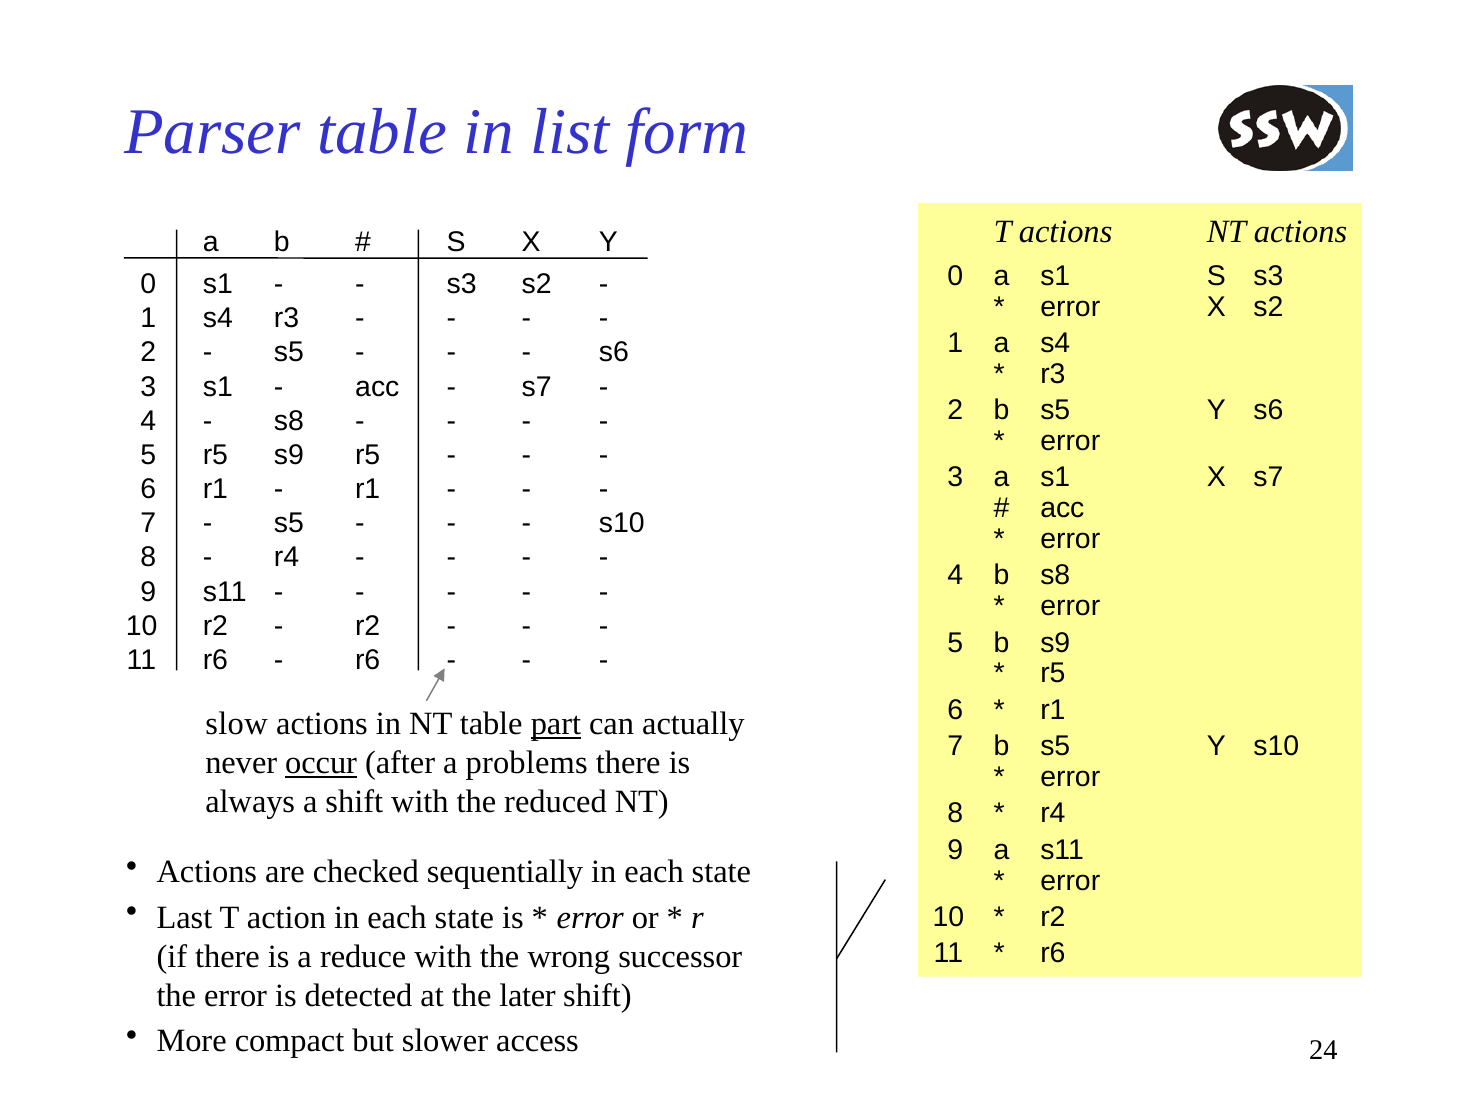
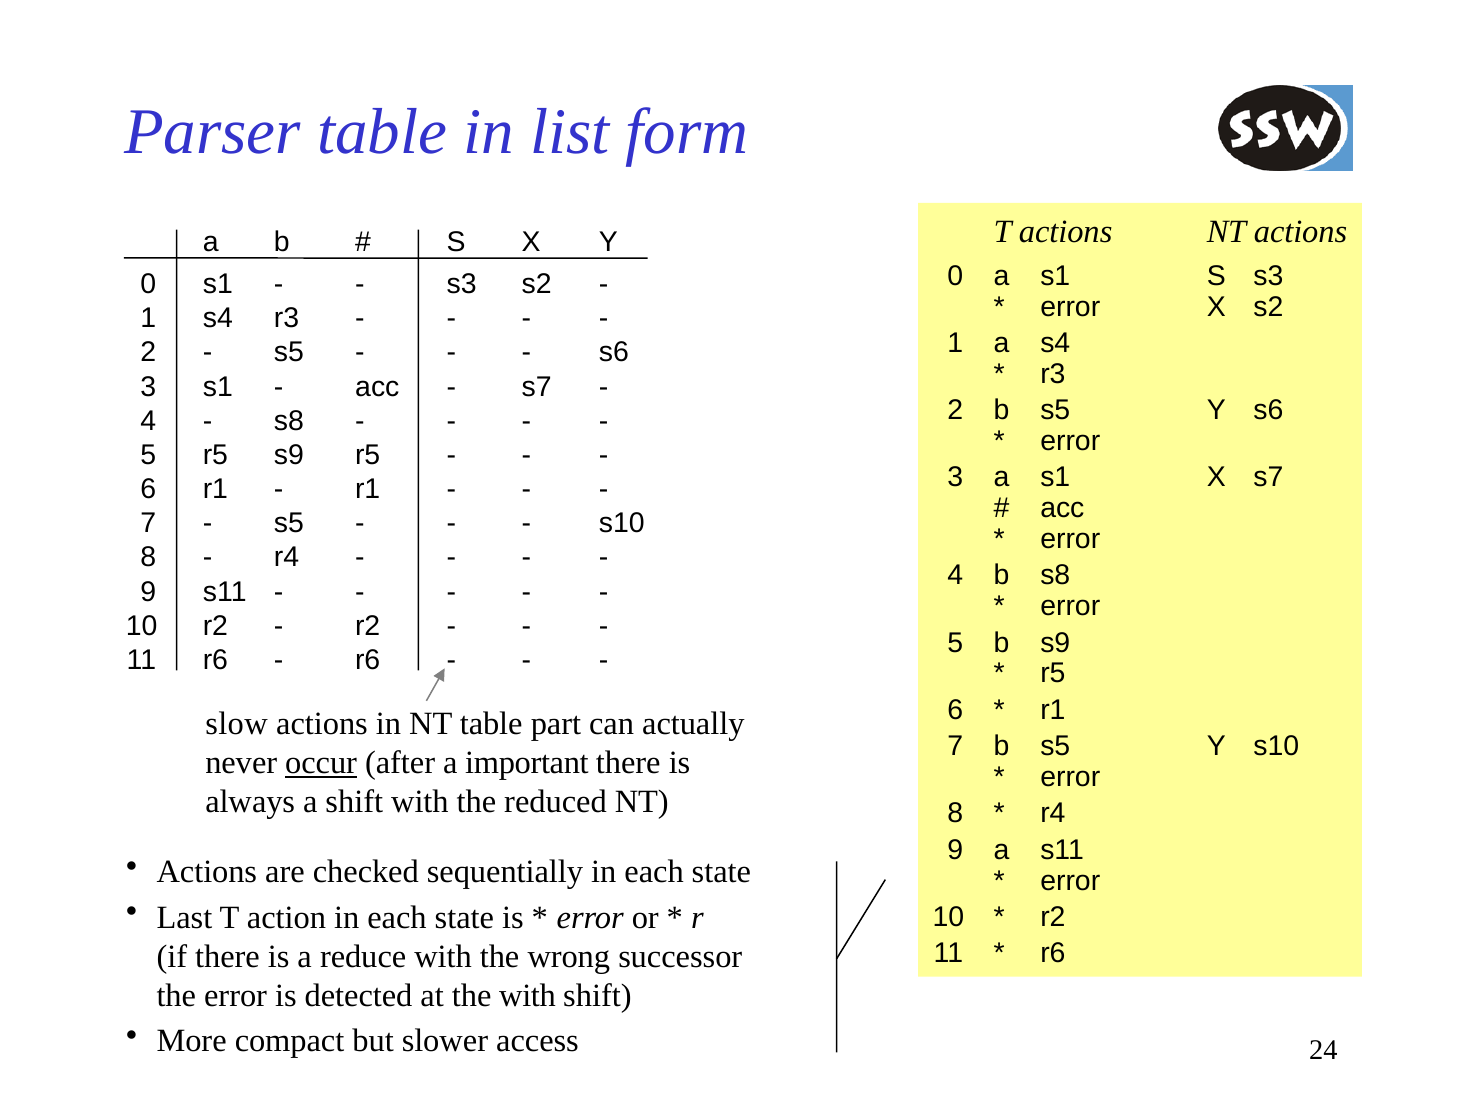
part underline: present -> none (556, 723)
problems: problems -> important (527, 762)
the later: later -> with (528, 995)
